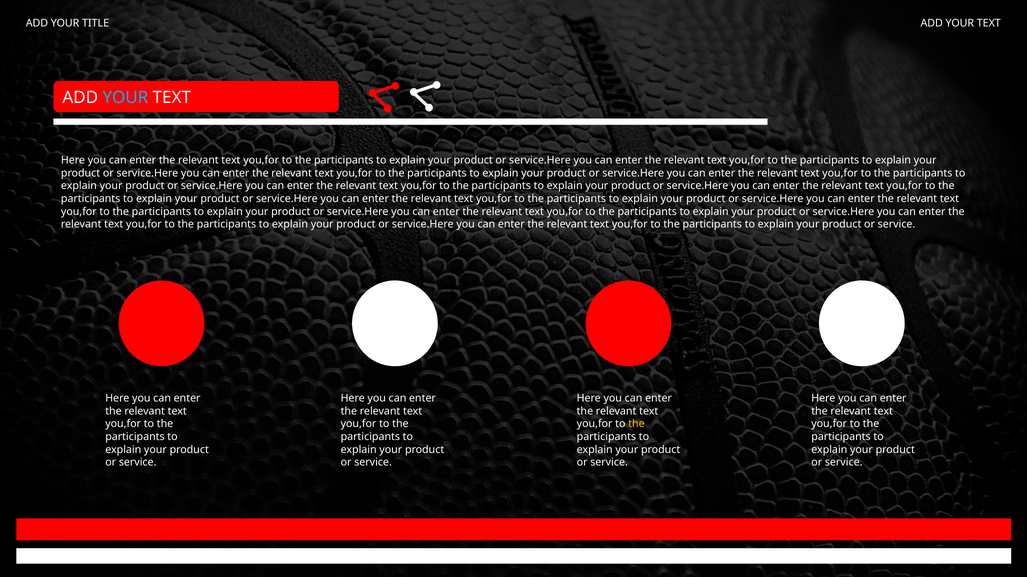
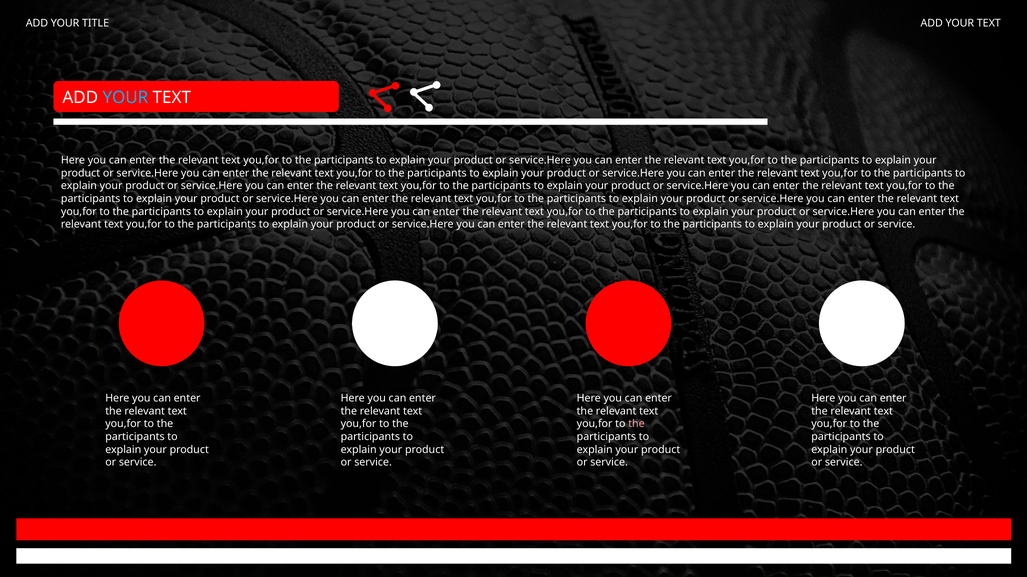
the colour: yellow -> pink (637, 424)
